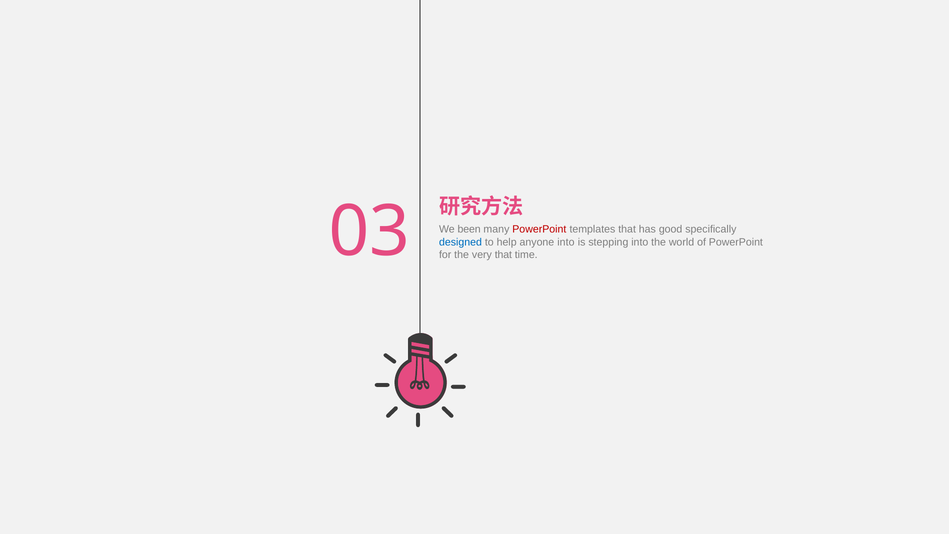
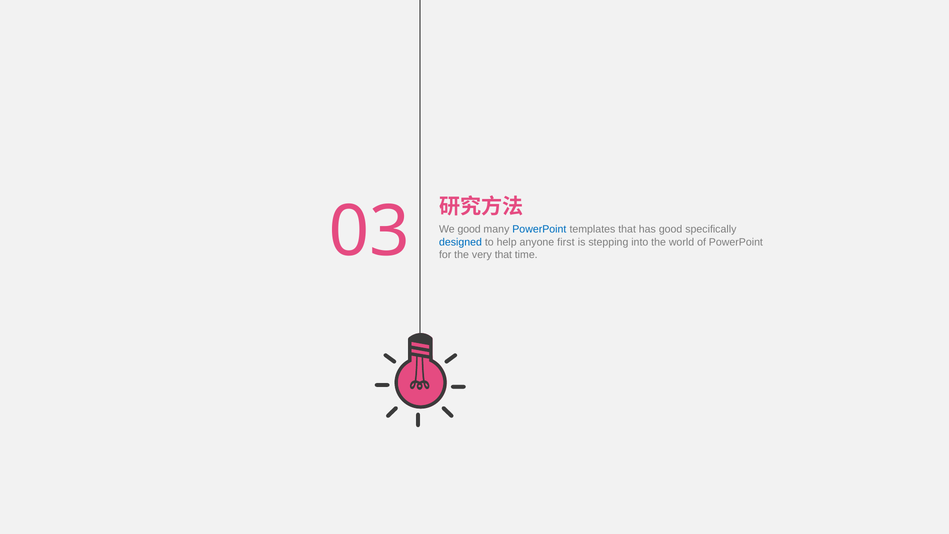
We been: been -> good (469, 229)
PowerPoint colour: red -> blue (539, 229)
anyone into: into -> first (566, 242)
